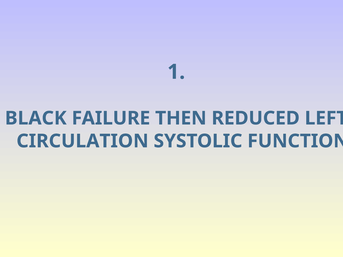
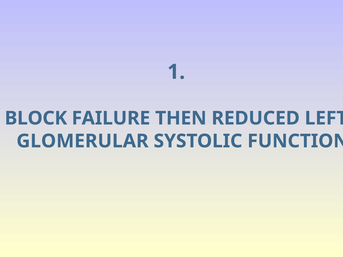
BLACK: BLACK -> BLOCK (36, 118)
CIRCULATION: CIRCULATION -> GLOMERULAR (82, 141)
